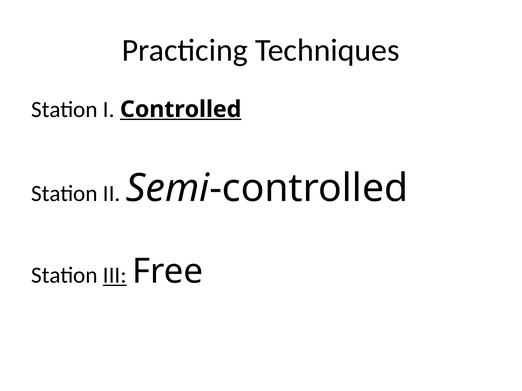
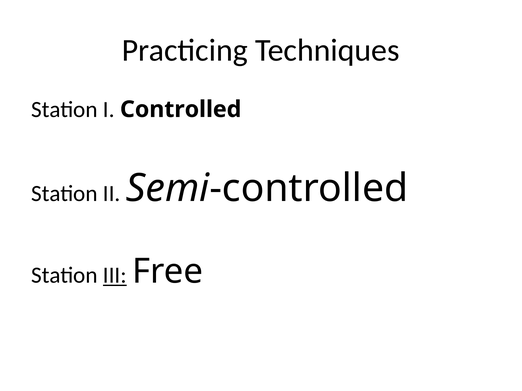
Controlled underline: present -> none (181, 110)
